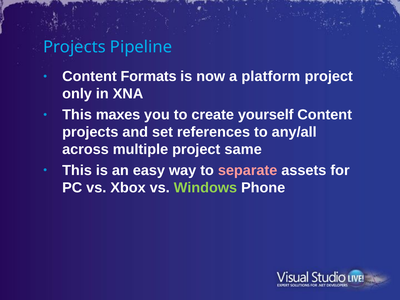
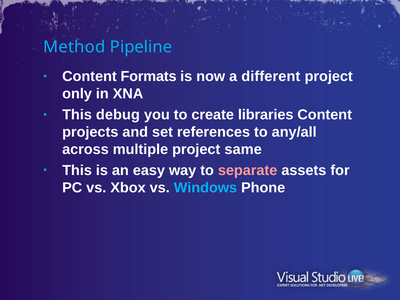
Projects: Projects -> Method (74, 47)
platform: platform -> different (271, 77)
maxes: maxes -> debug (118, 115)
yourself: yourself -> libraries (266, 115)
Windows colour: light green -> light blue (205, 188)
